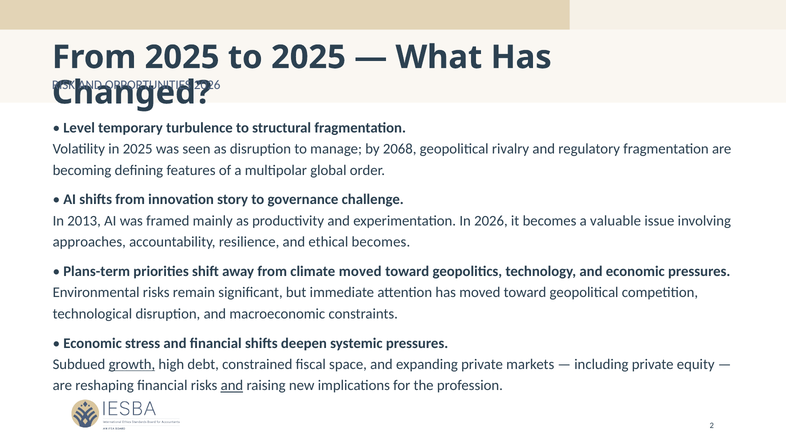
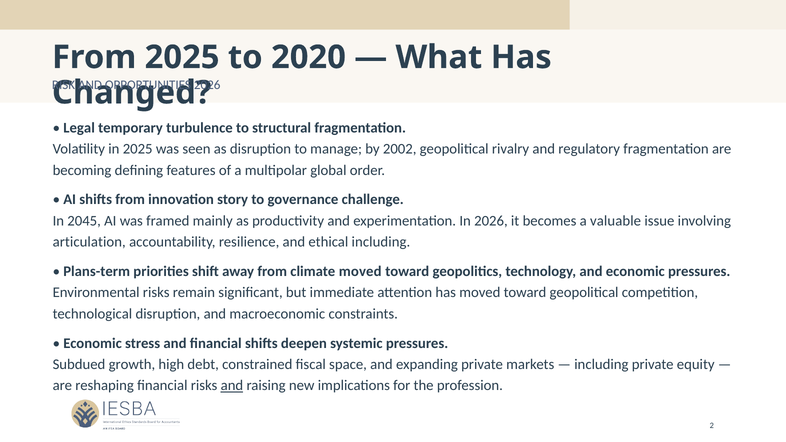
to 2025: 2025 -> 2020 (308, 57)
Level: Level -> Legal (79, 128)
2068: 2068 -> 2002 (400, 149)
2013: 2013 -> 2045 (84, 221)
approaches: approaches -> articulation (89, 242)
ethical becomes: becomes -> including (381, 242)
growth underline: present -> none (132, 365)
